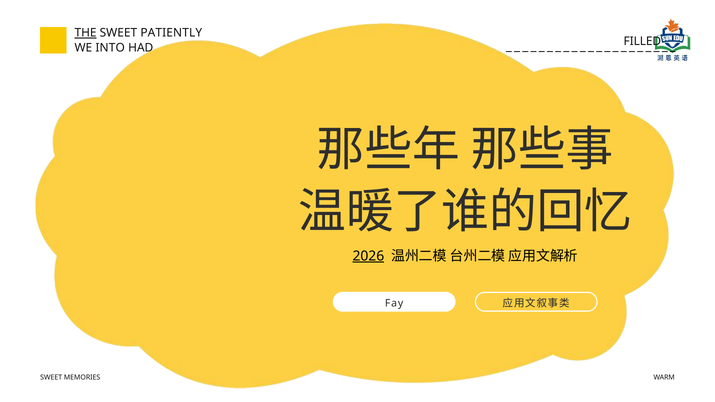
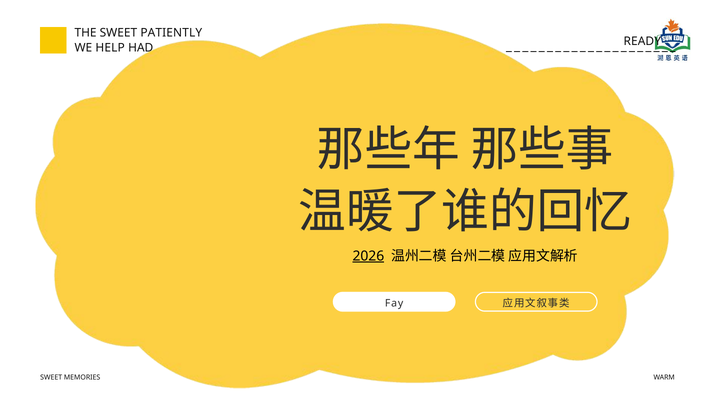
THE underline: present -> none (86, 33)
FILLED: FILLED -> READY (642, 41)
INTO: INTO -> HELP (110, 48)
